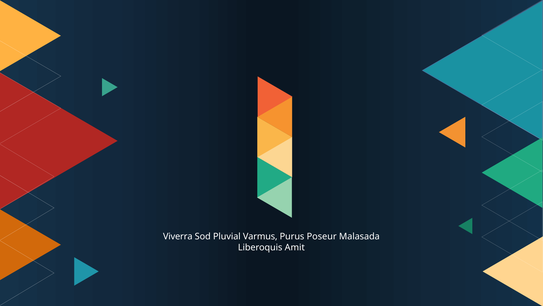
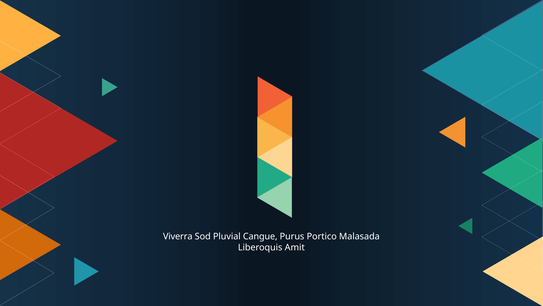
Varmus: Varmus -> Cangue (260, 236)
Poseur: Poseur -> Portico (322, 236)
